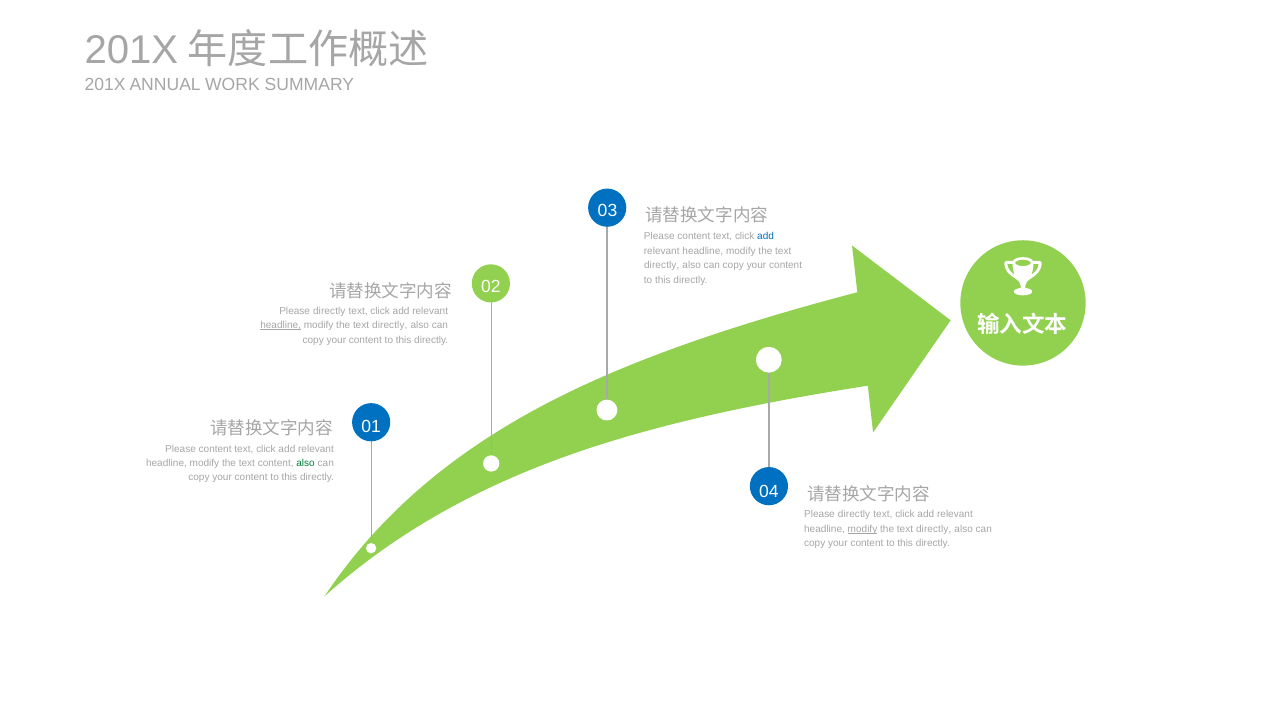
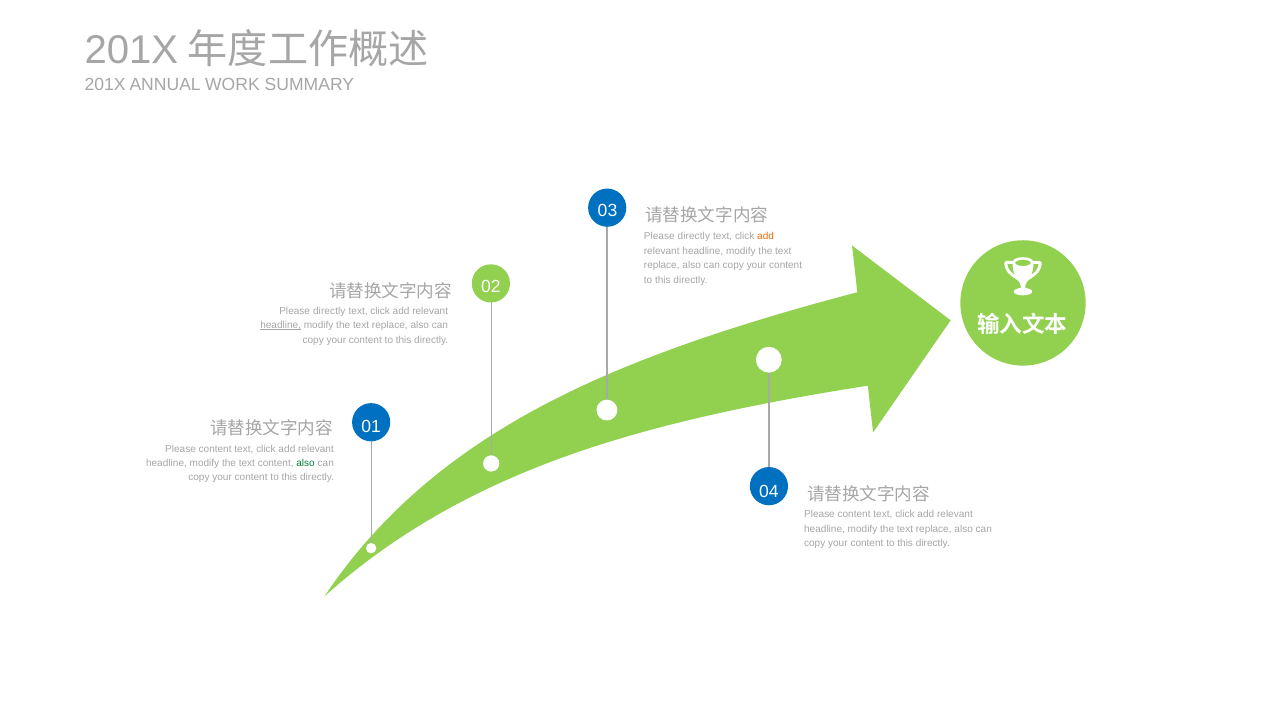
content: content -> directly (694, 237)
add colour: blue -> orange (766, 237)
directly: directly -> replace (662, 265)
directly: directly -> replace (390, 325)
directly: directly -> content (854, 514)
modify underline: present -> none (863, 529)
directly: directly -> replace (934, 529)
